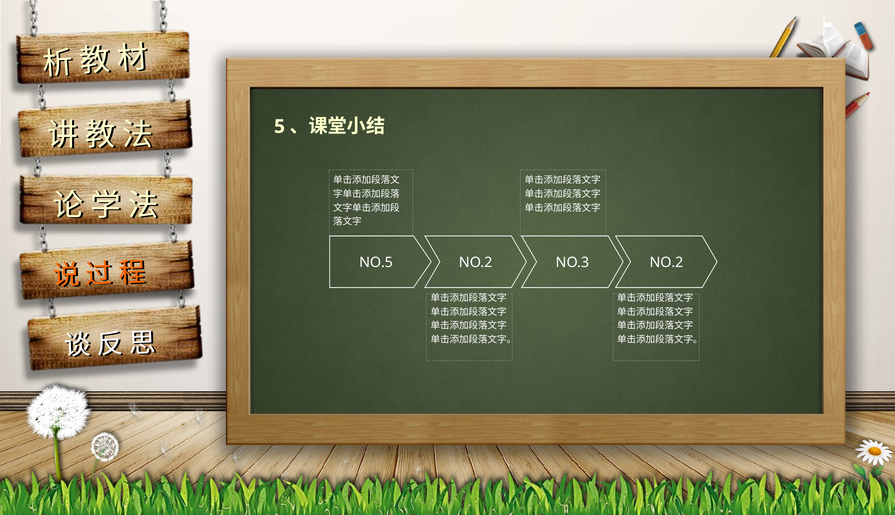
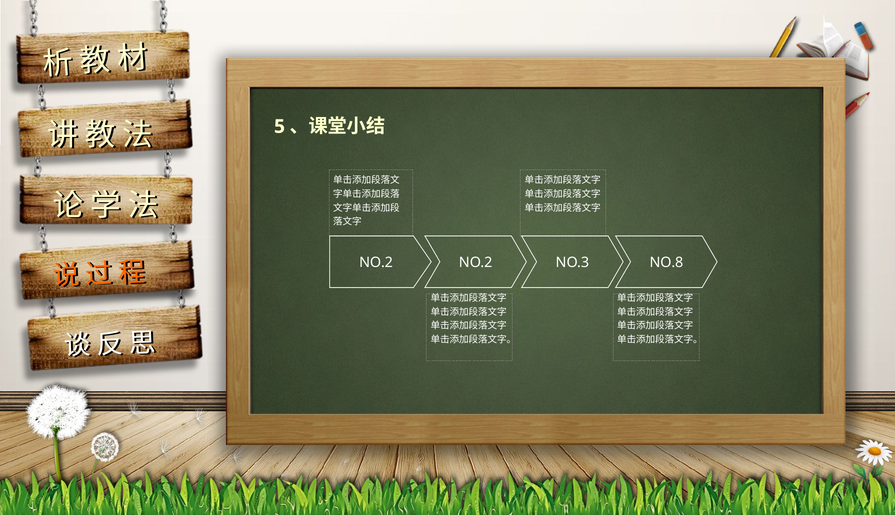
NO.5: NO.5 -> NO.2 (376, 263)
NO.3 NO.2: NO.2 -> NO.8 (666, 263)
